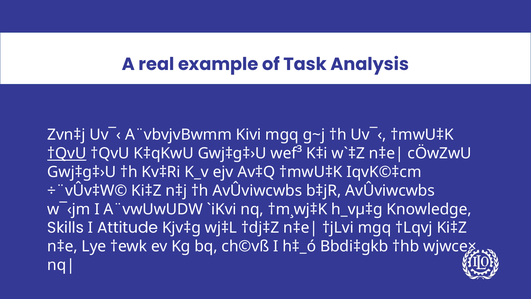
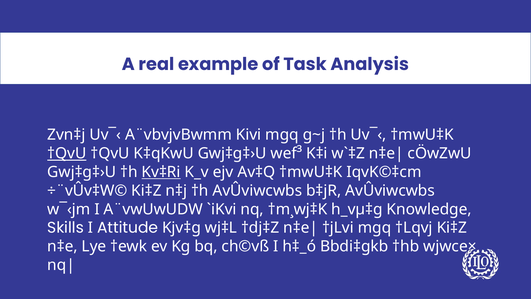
Kv‡Ri underline: none -> present (161, 172)
